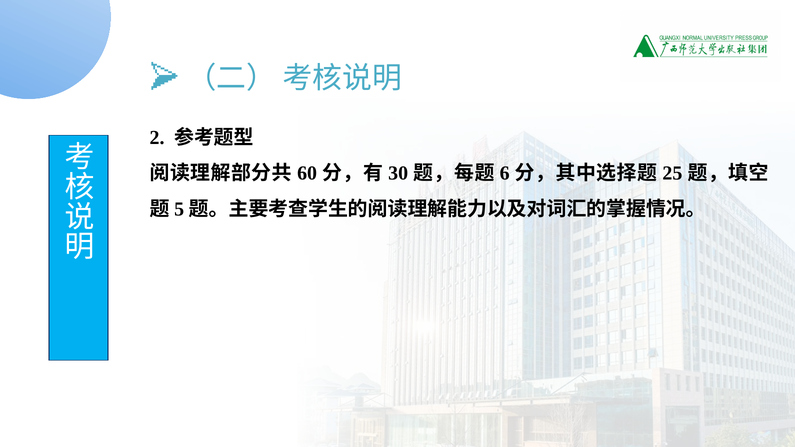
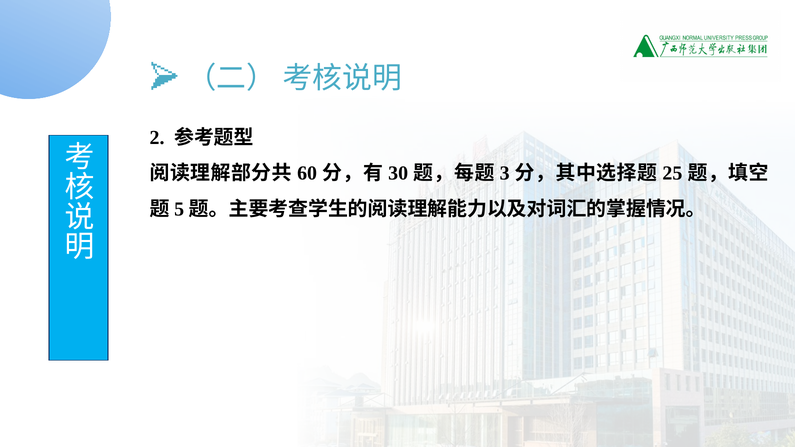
6: 6 -> 3 (505, 173)
